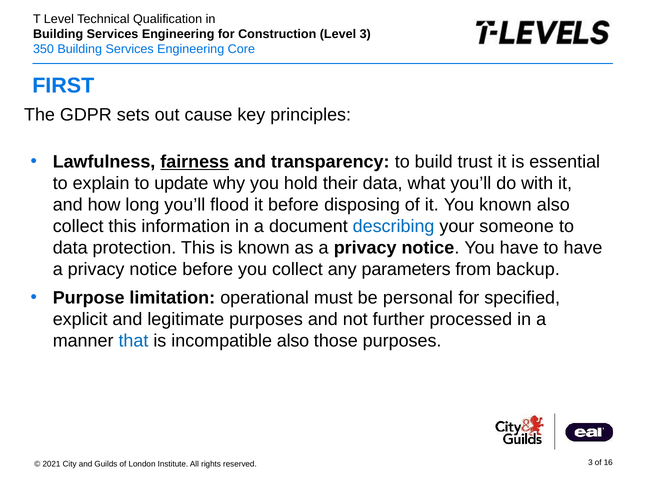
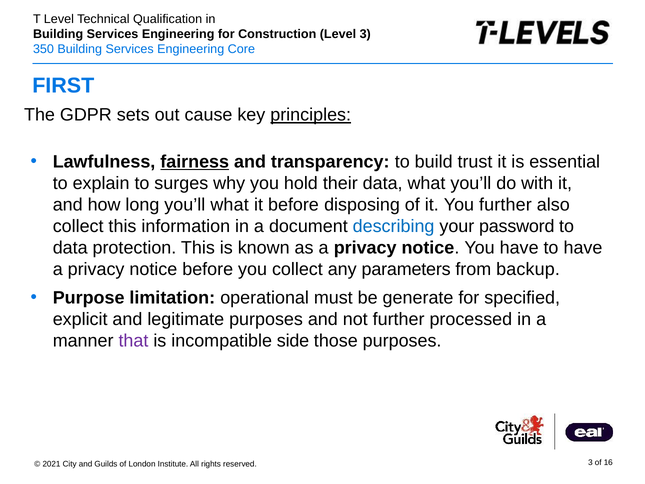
principles underline: none -> present (311, 115)
update: update -> surges (181, 183)
you’ll flood: flood -> what (230, 205)
You known: known -> further (505, 205)
someone: someone -> password (517, 226)
personal: personal -> generate (418, 298)
that colour: blue -> purple (133, 341)
incompatible also: also -> side (293, 341)
